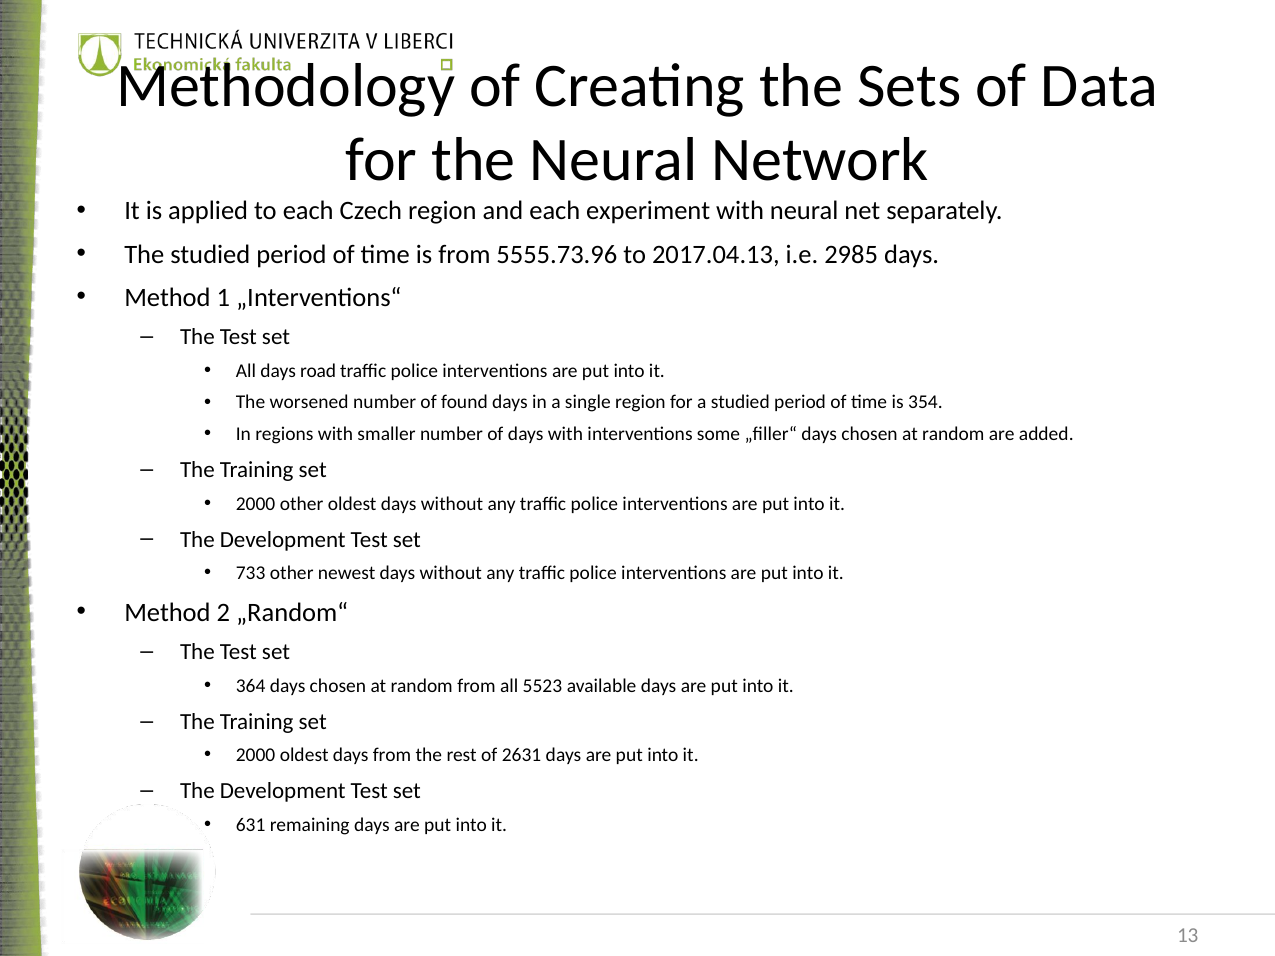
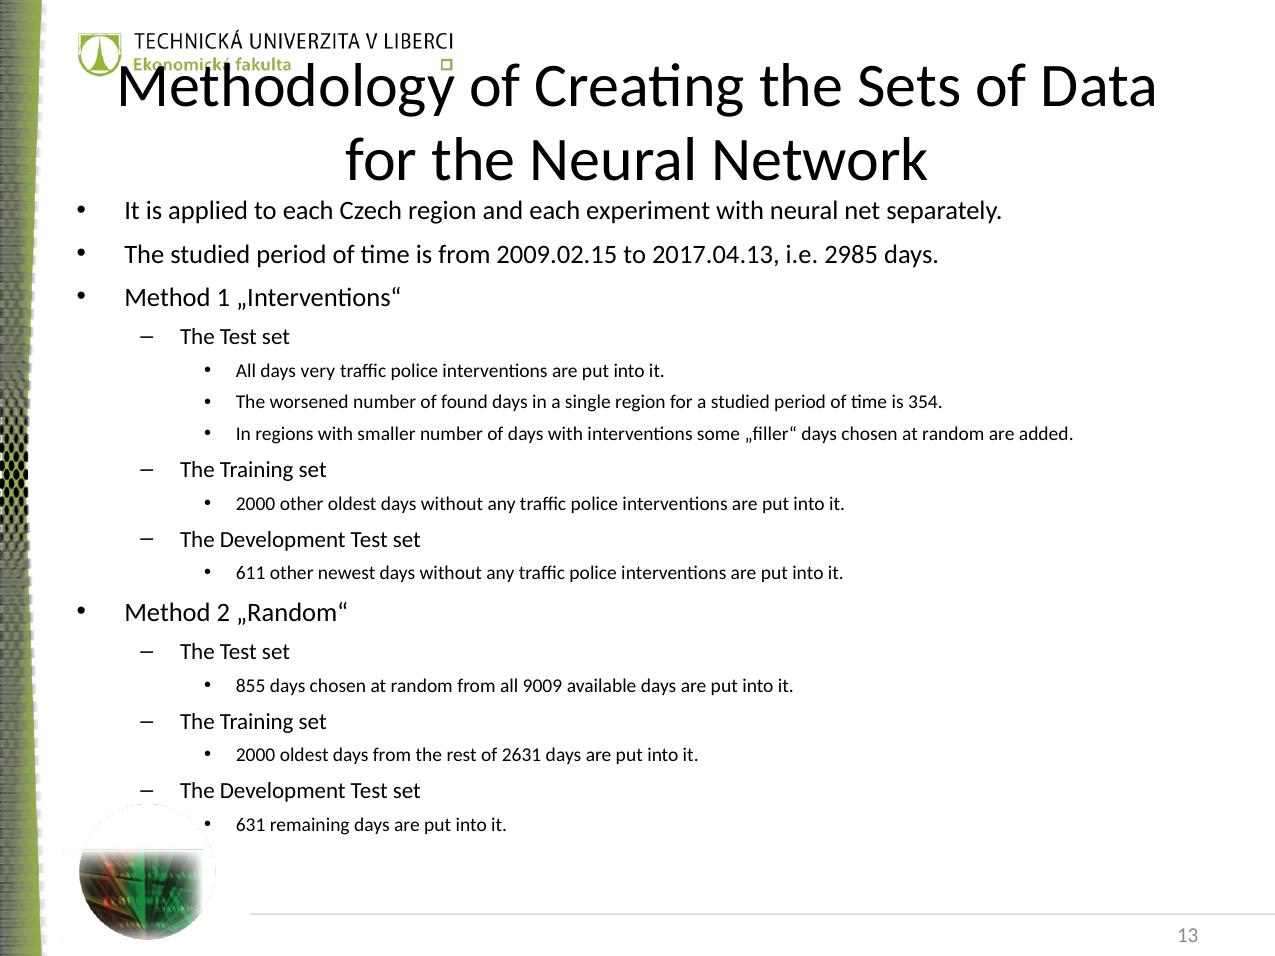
5555.73.96: 5555.73.96 -> 2009.02.15 (557, 254)
road: road -> very (318, 371)
733: 733 -> 611 (251, 573)
364: 364 -> 855 (251, 686)
5523: 5523 -> 9009 (542, 686)
